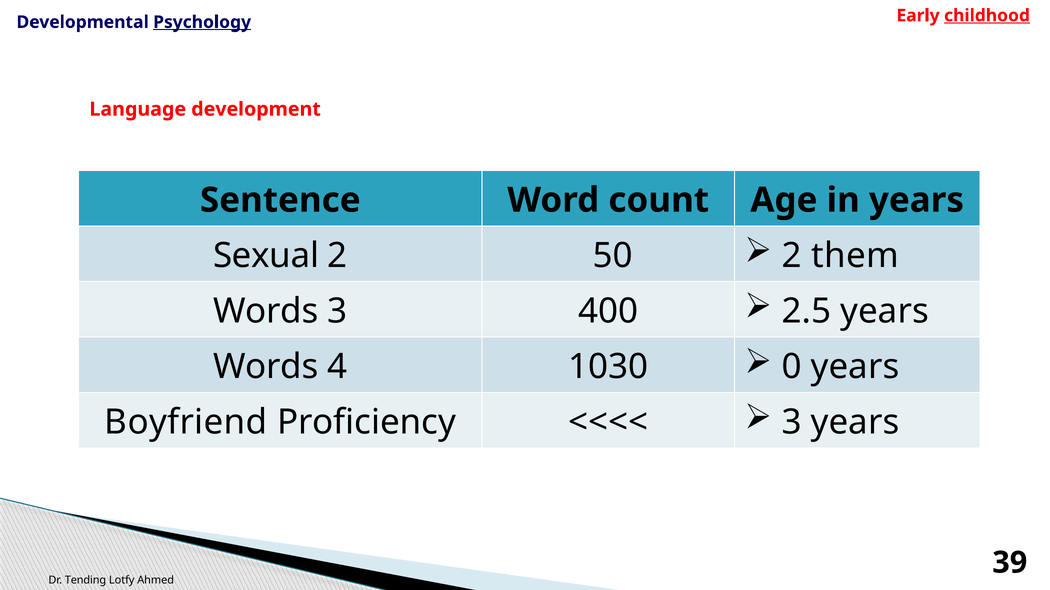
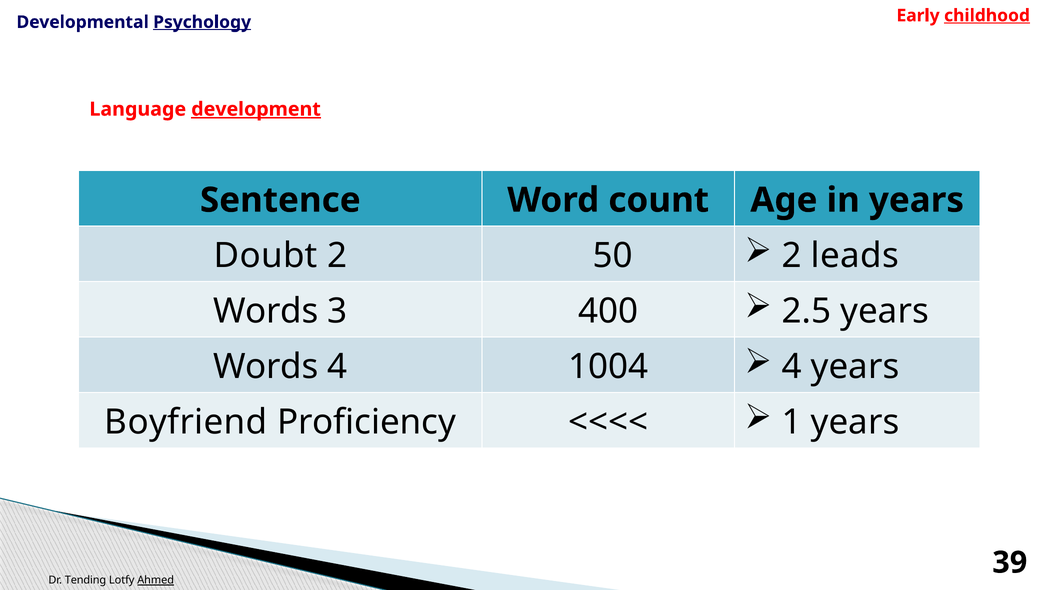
development underline: none -> present (256, 109)
Sexual: Sexual -> Doubt (266, 256)
them: them -> leads (855, 256)
1030: 1030 -> 1004 (608, 367)
0: 0 -> 4 (792, 367)
3: 3 -> 1 (792, 423)
Ahmed underline: none -> present (156, 581)
